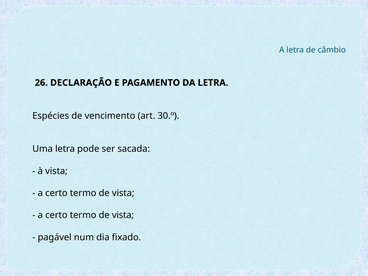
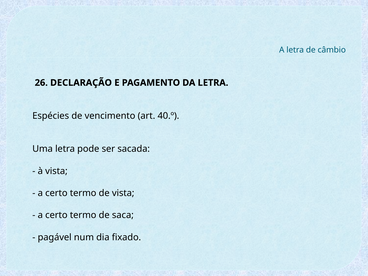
30.º: 30.º -> 40.º (168, 116)
vista: vista -> saca (123, 215)
